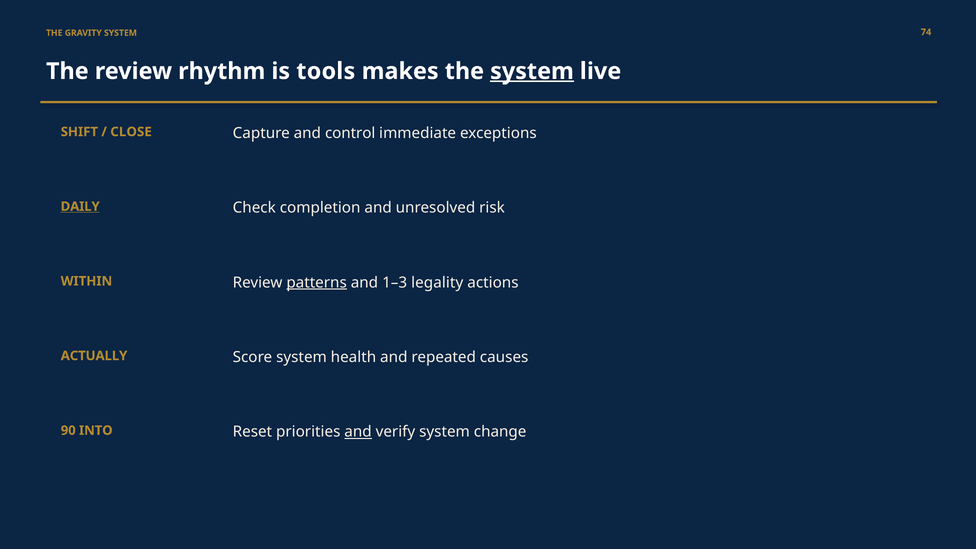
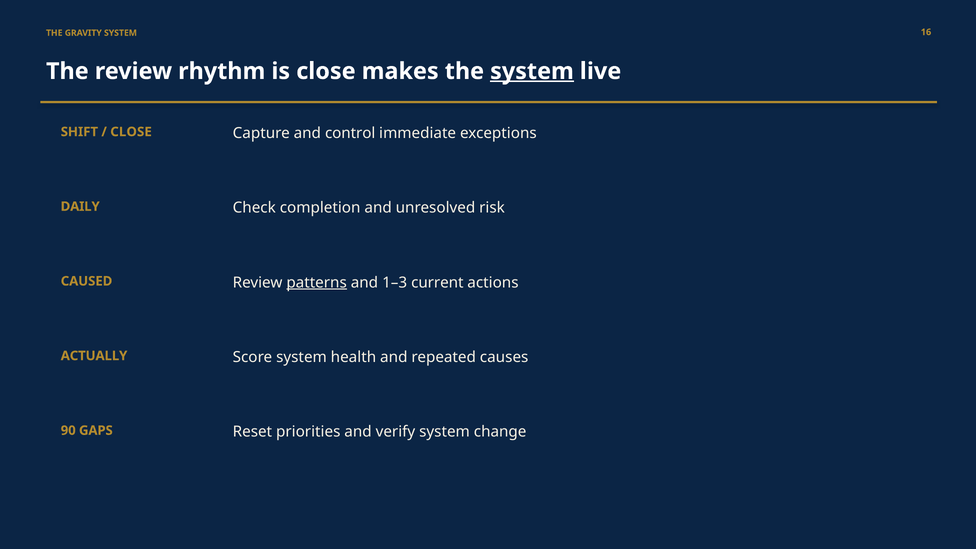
74: 74 -> 16 (926, 32)
is tools: tools -> close (326, 71)
DAILY underline: present -> none (80, 207)
WITHIN: WITHIN -> CAUSED (87, 281)
legality: legality -> current (437, 283)
INTO: INTO -> GAPS (96, 430)
and underline: present -> none (358, 432)
